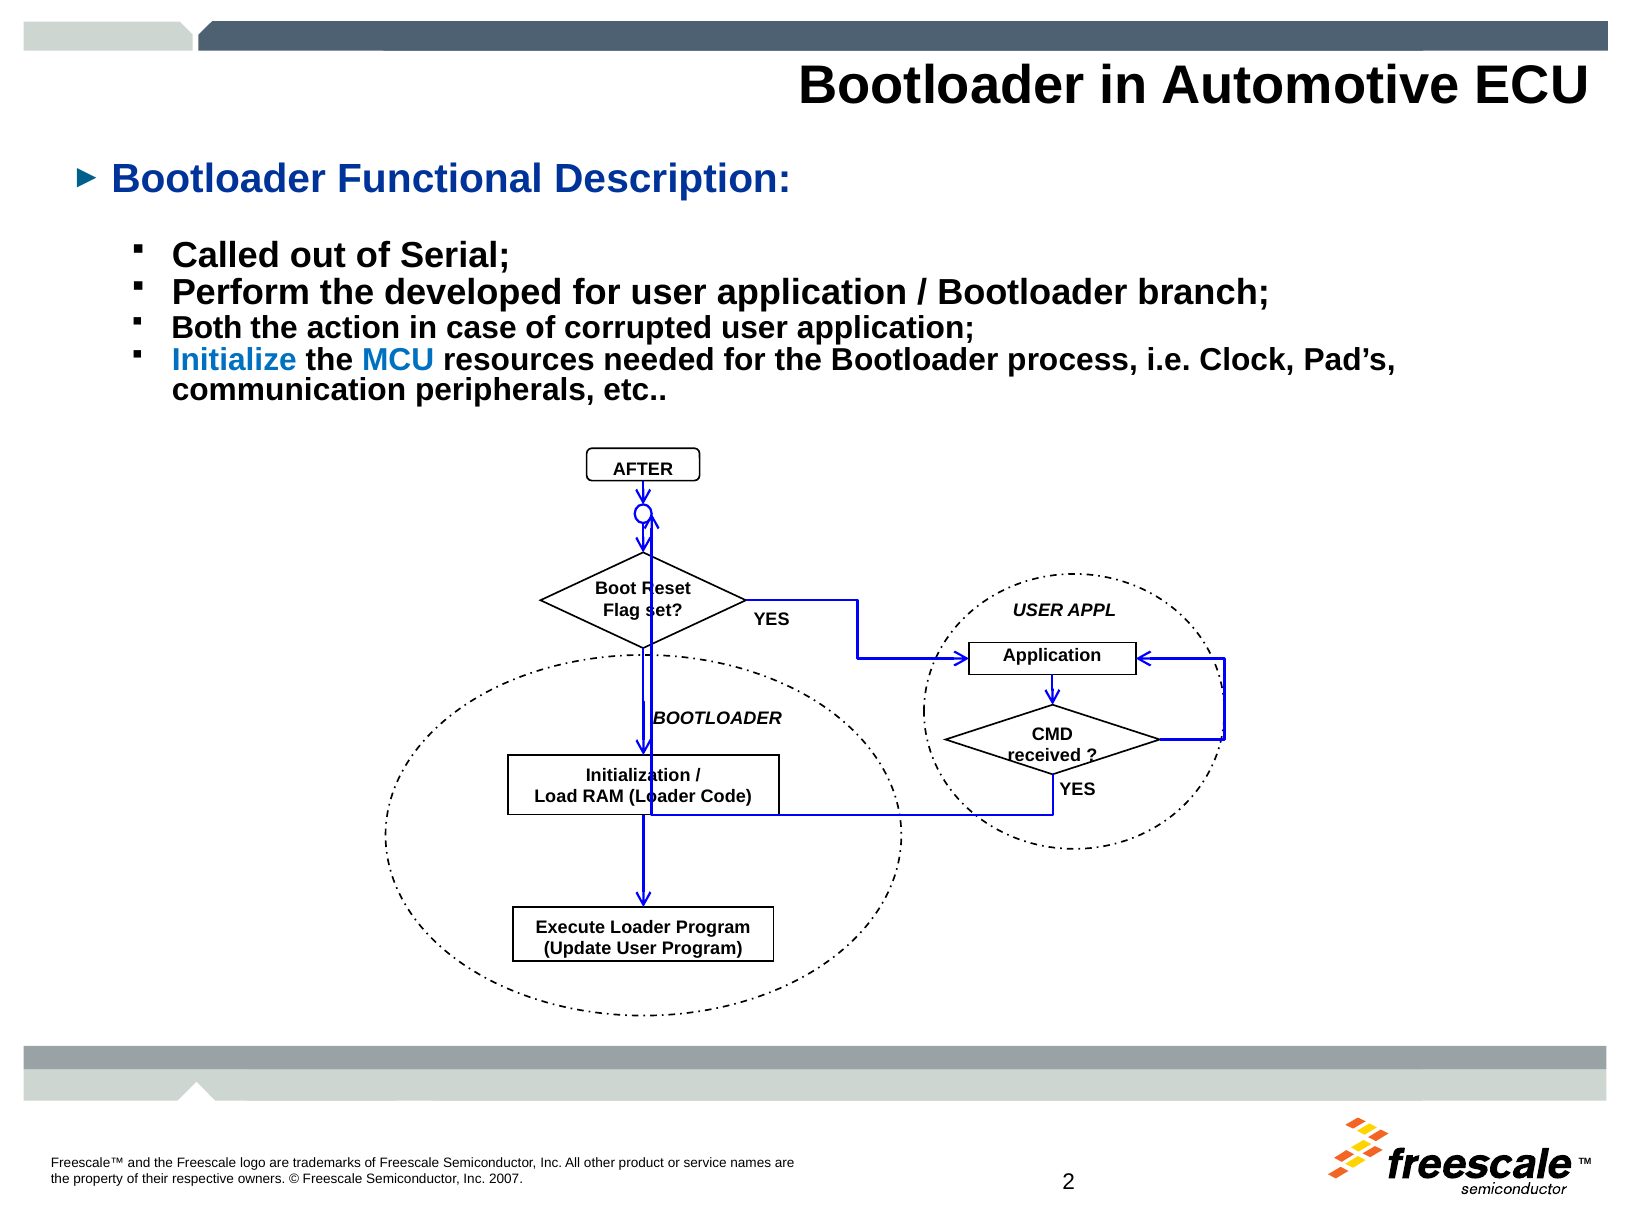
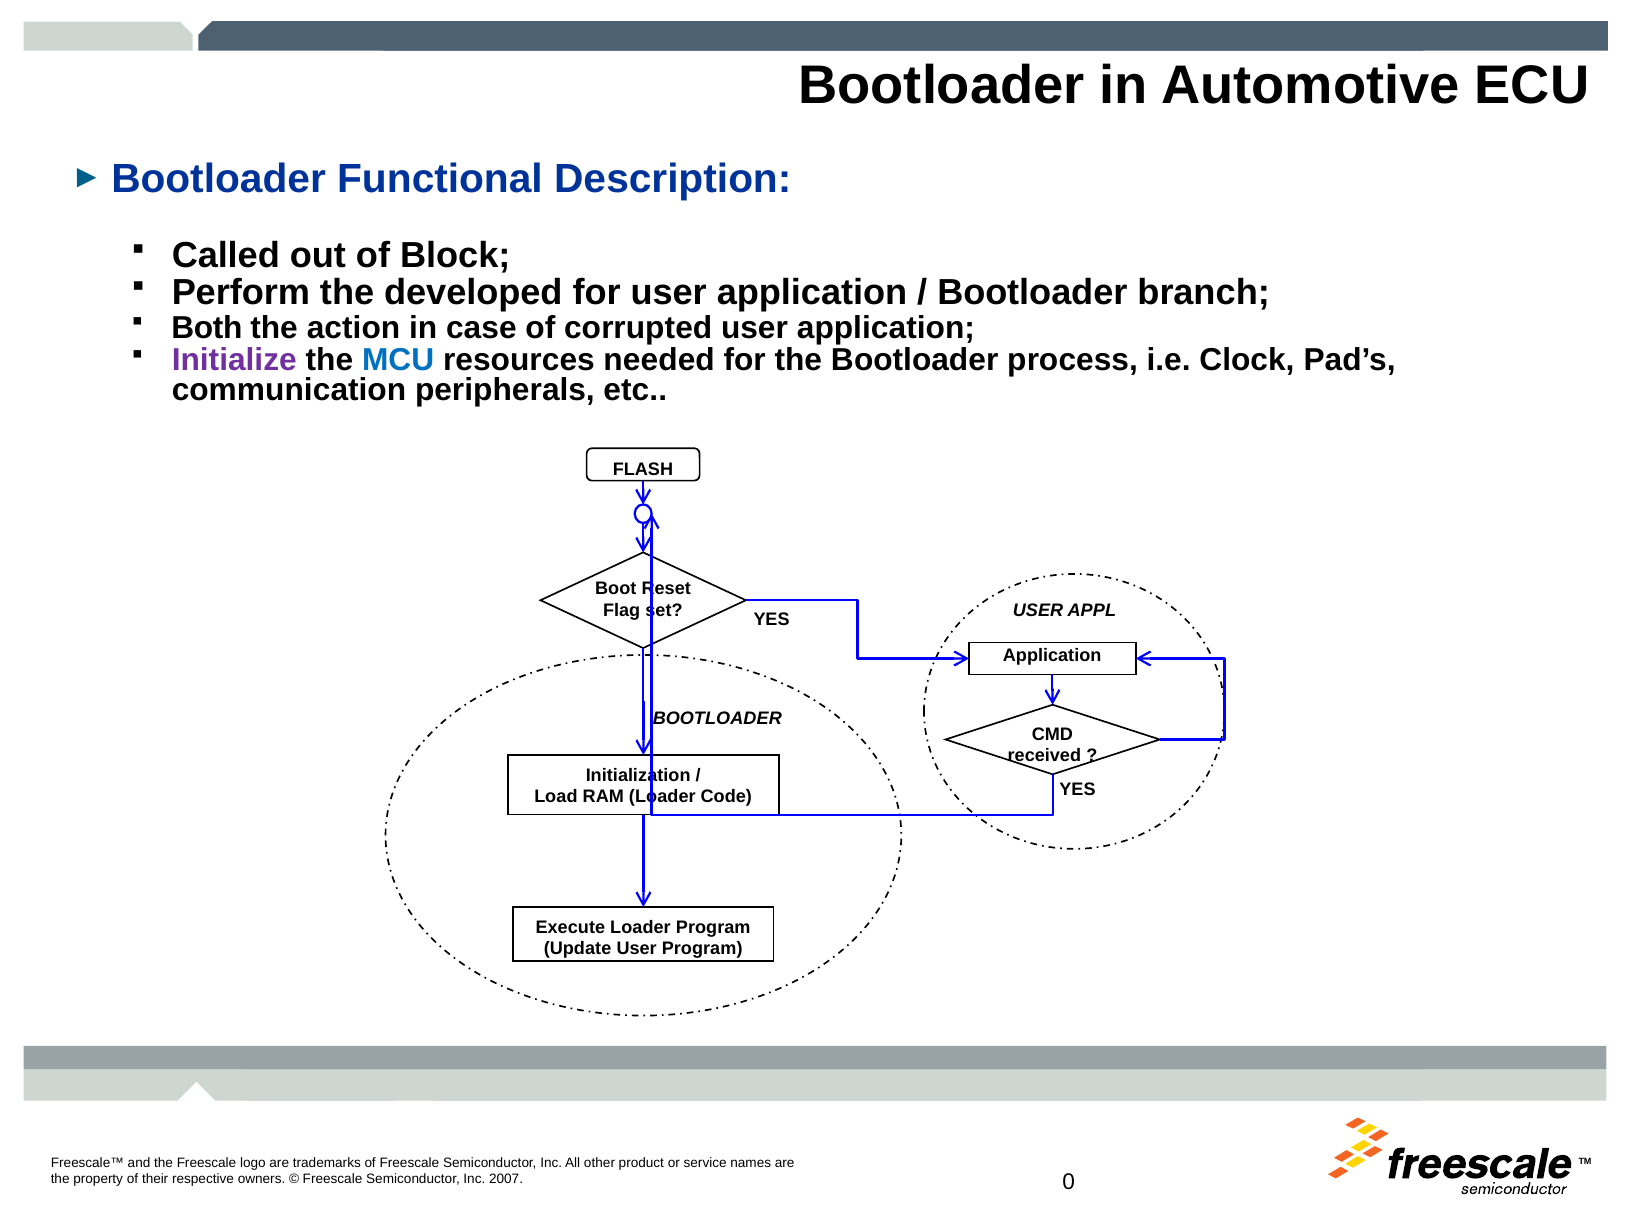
Serial: Serial -> Block (455, 256)
Initialize colour: blue -> purple (234, 360)
AFTER: AFTER -> FLASH (643, 470)
2: 2 -> 0 (1069, 1182)
